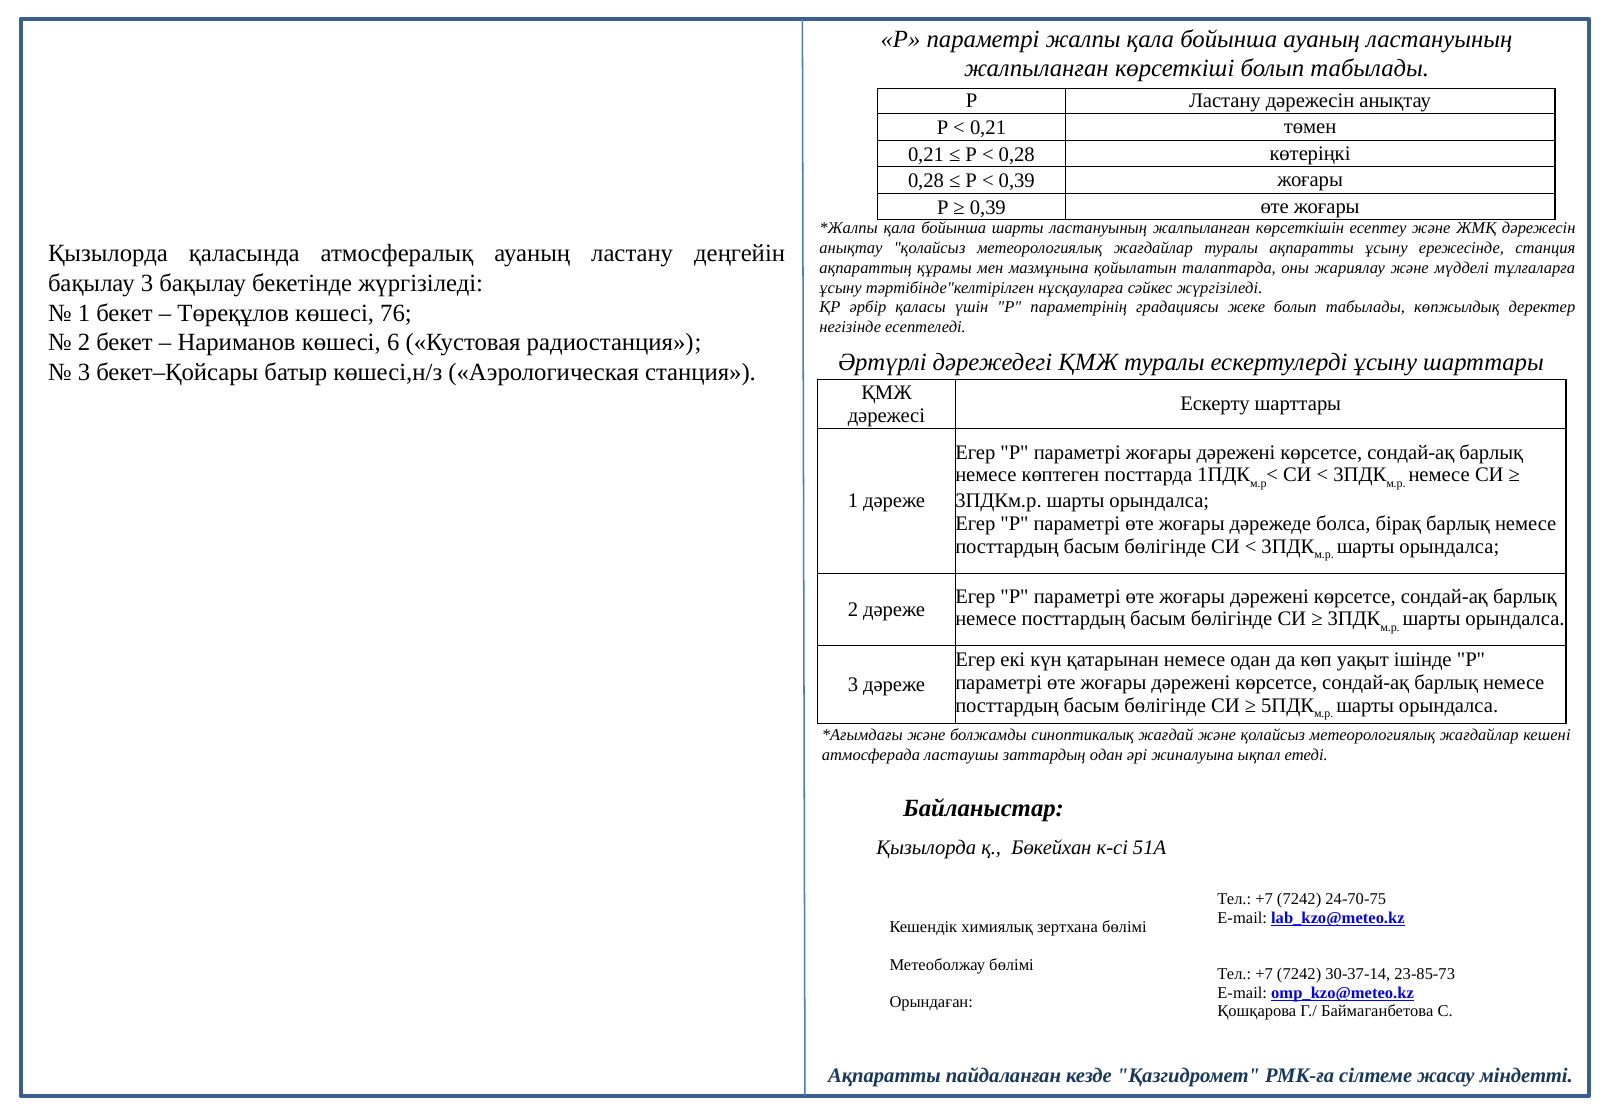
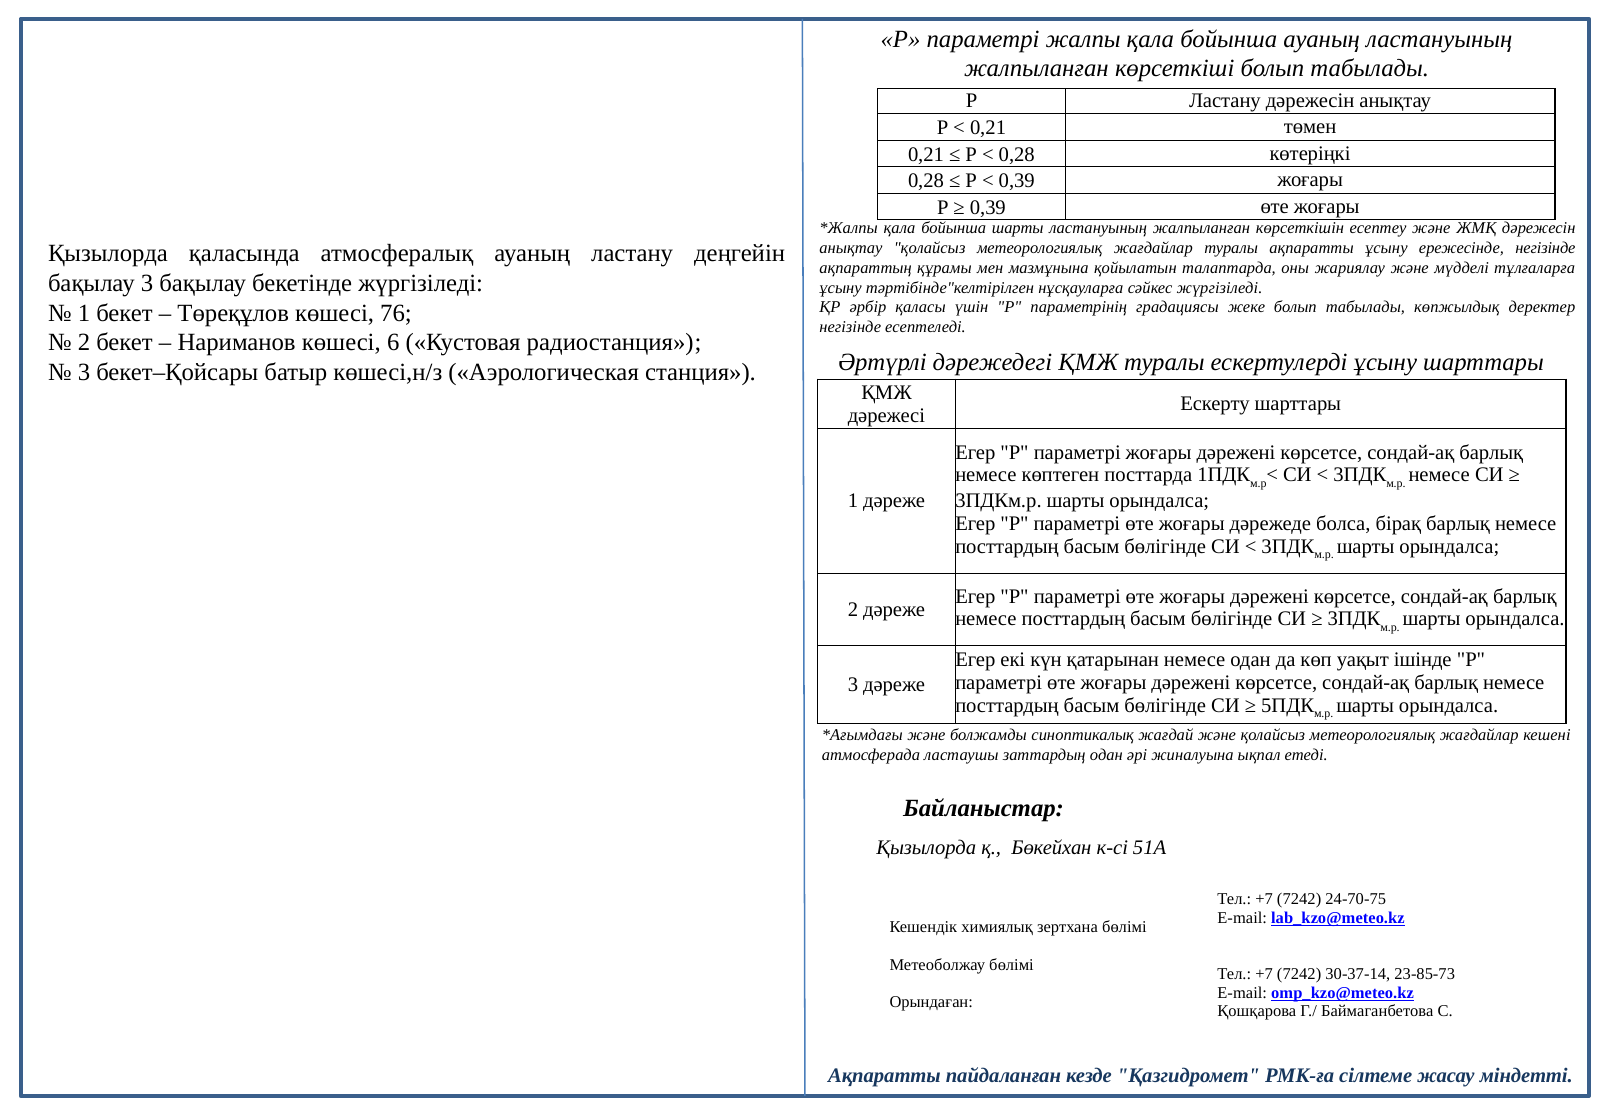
ережесінде станция: станция -> негізінде (1545, 248)
